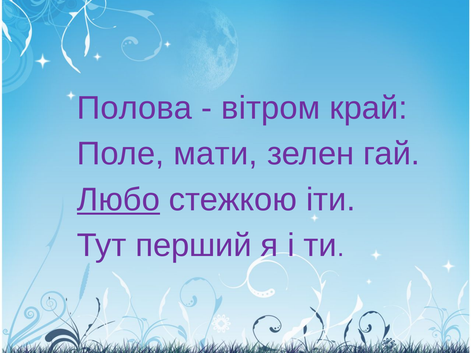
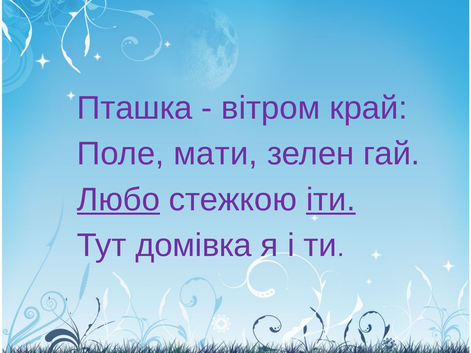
Полова: Полова -> Пташка (135, 108)
іти underline: none -> present (331, 200)
перший: перший -> домівка (194, 246)
